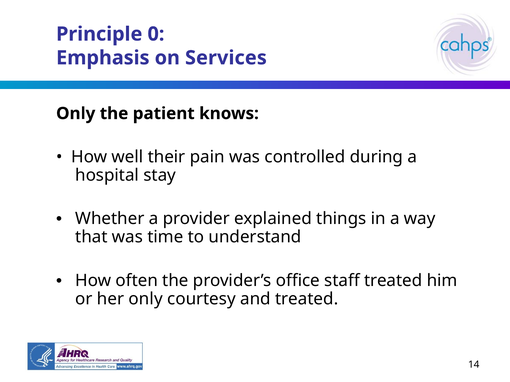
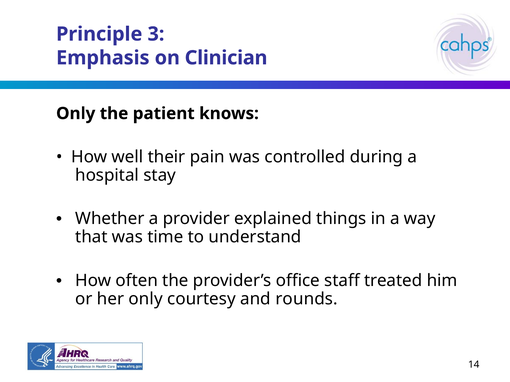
0: 0 -> 3 (156, 34)
Services: Services -> Clinician (226, 58)
and treated: treated -> rounds (307, 299)
